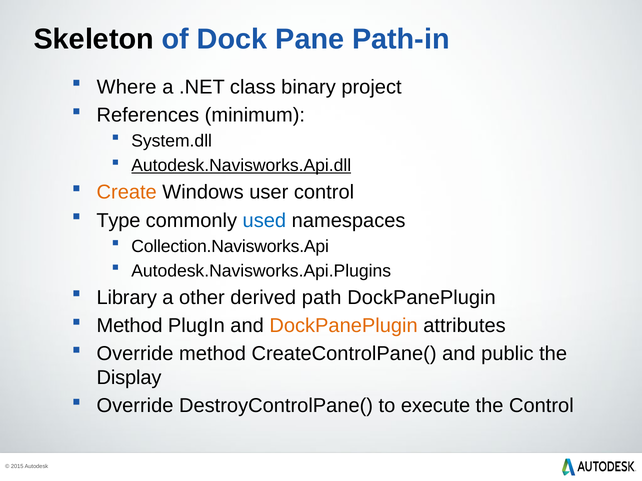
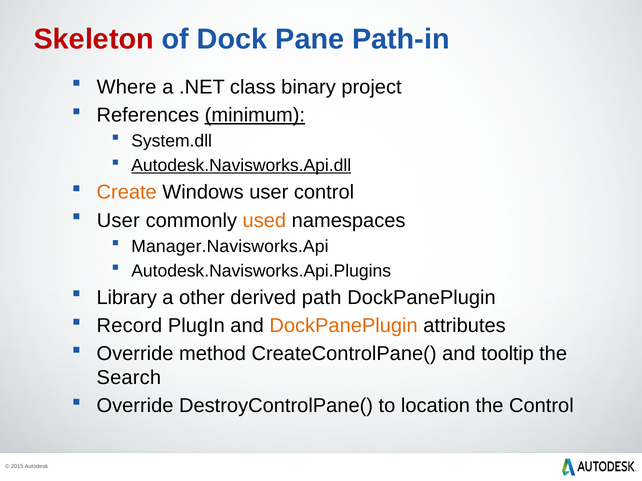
Skeleton colour: black -> red (94, 40)
minimum underline: none -> present (255, 115)
Type: Type -> User (118, 221)
used colour: blue -> orange (264, 221)
Collection.Navisworks.Api: Collection.Navisworks.Api -> Manager.Navisworks.Api (230, 247)
Method: Method -> Record (129, 326)
public: public -> tooltip (508, 354)
Display: Display -> Search (129, 378)
execute: execute -> location (435, 406)
